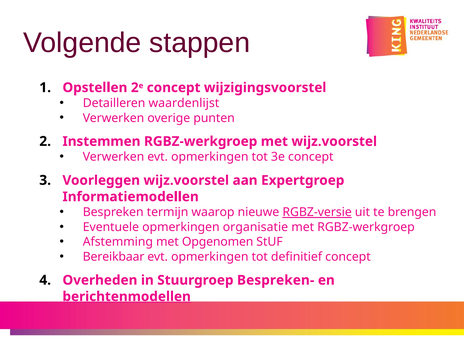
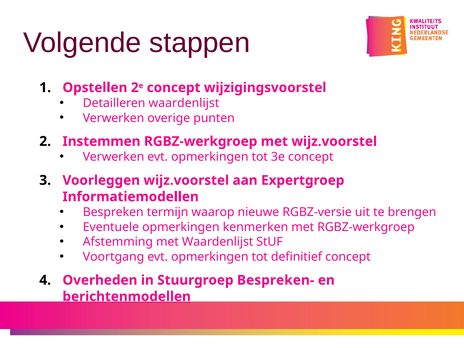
RGBZ-versie underline: present -> none (317, 212)
organisatie: organisatie -> kenmerken (255, 227)
met Opgenomen: Opgenomen -> Waardenlijst (218, 242)
Bereikbaar: Bereikbaar -> Voortgang (114, 257)
